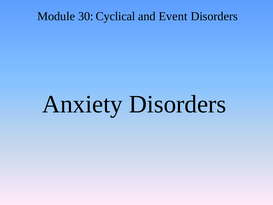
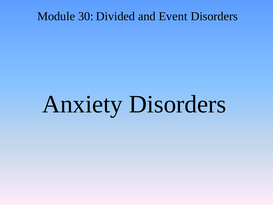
Cyclical: Cyclical -> Divided (115, 16)
